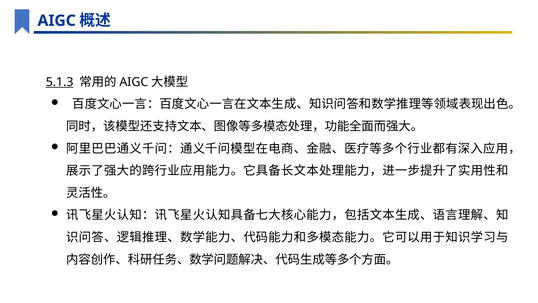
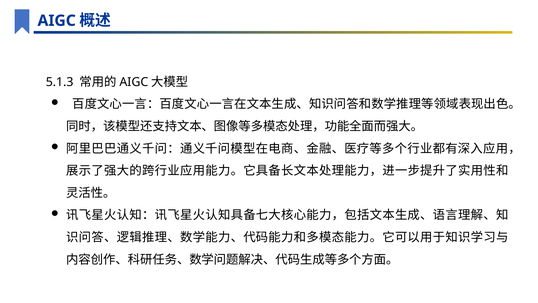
5.1.3 underline: present -> none (60, 82)
